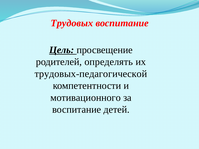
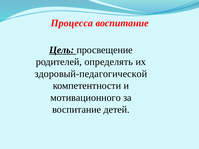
Трудовых: Трудовых -> Процесса (72, 23)
трудовых-педагогической: трудовых-педагогической -> здоровый-педагогической (91, 74)
